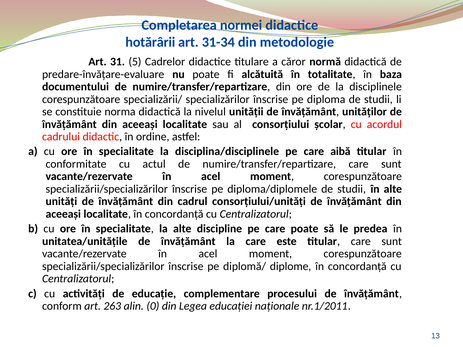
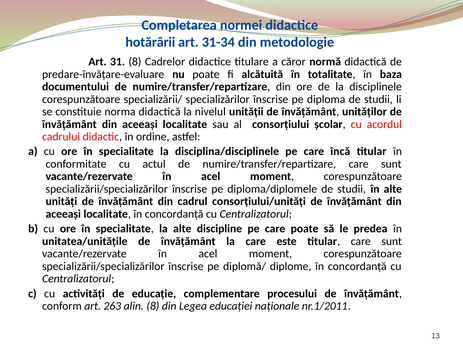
31 5: 5 -> 8 (135, 62)
aibă: aibă -> încă (340, 152)
alin 0: 0 -> 8 (153, 306)
